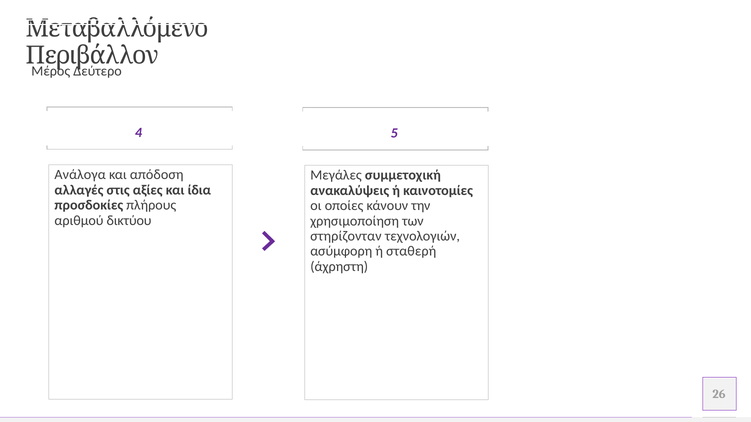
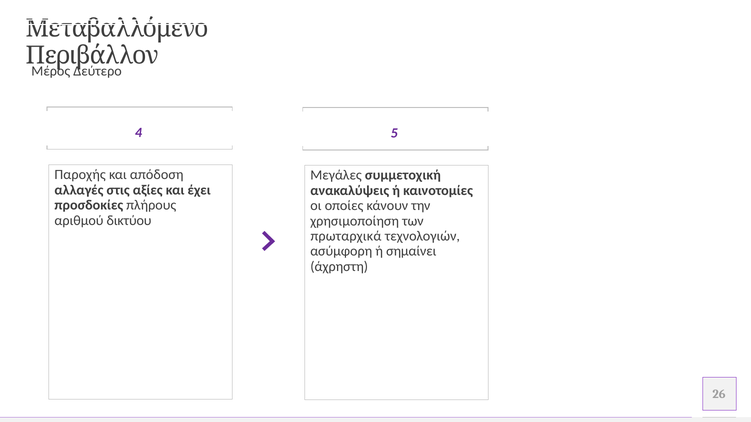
Ανάλογα: Ανάλογα -> Παροχής (80, 175)
ίδια: ίδια -> έχει (199, 190)
στηρίζονταν: στηρίζονταν -> πρωταρχικά (346, 236)
σταθερή: σταθερή -> σημαίνει (411, 252)
